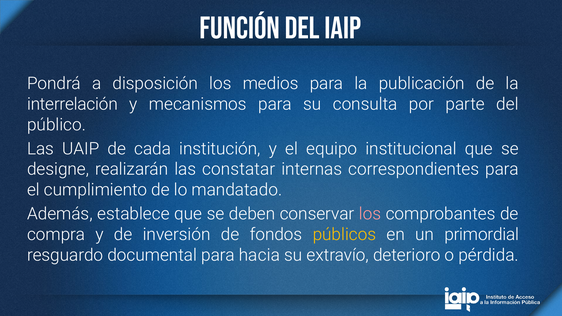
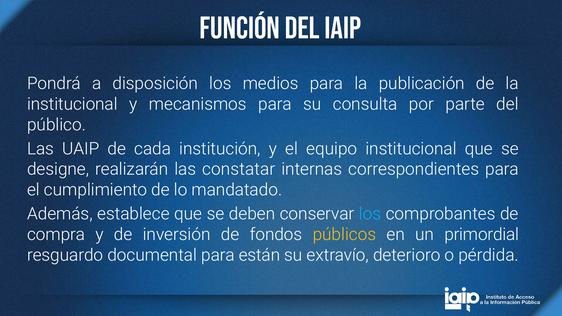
interrelación: interrelación -> institucional (72, 104)
los colour: pink -> light blue (370, 214)
hacia: hacia -> están (259, 255)
